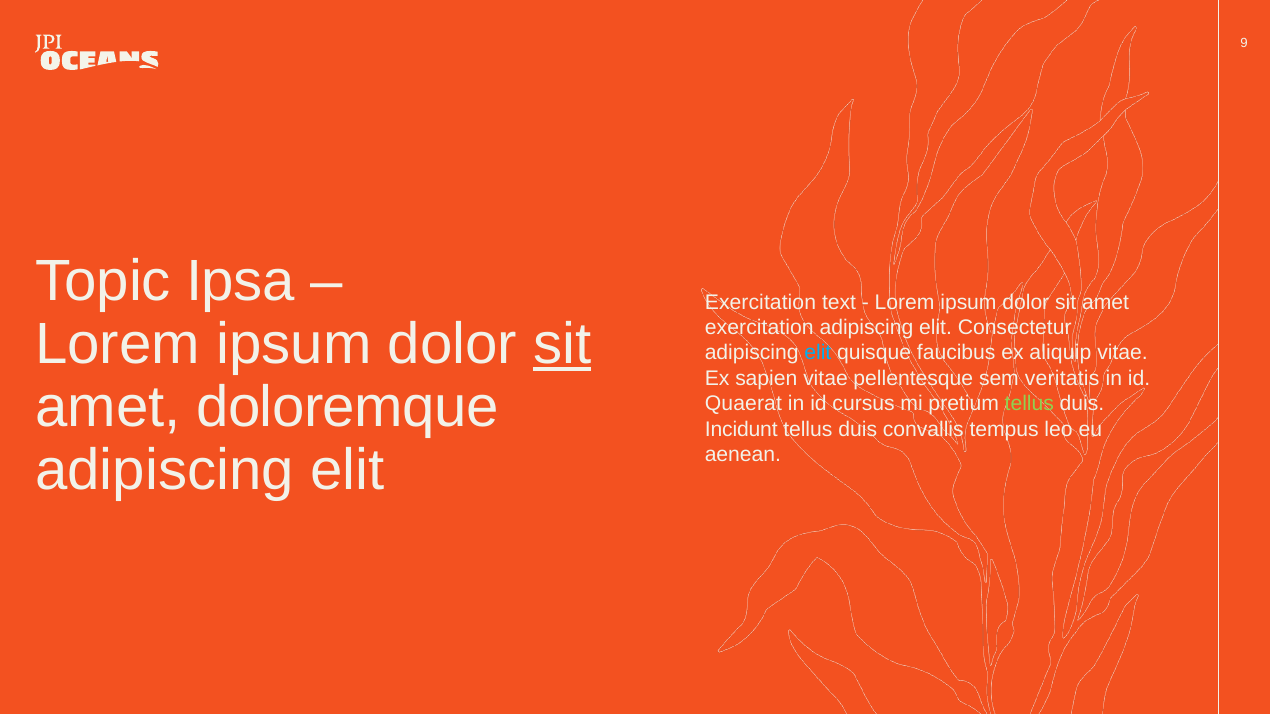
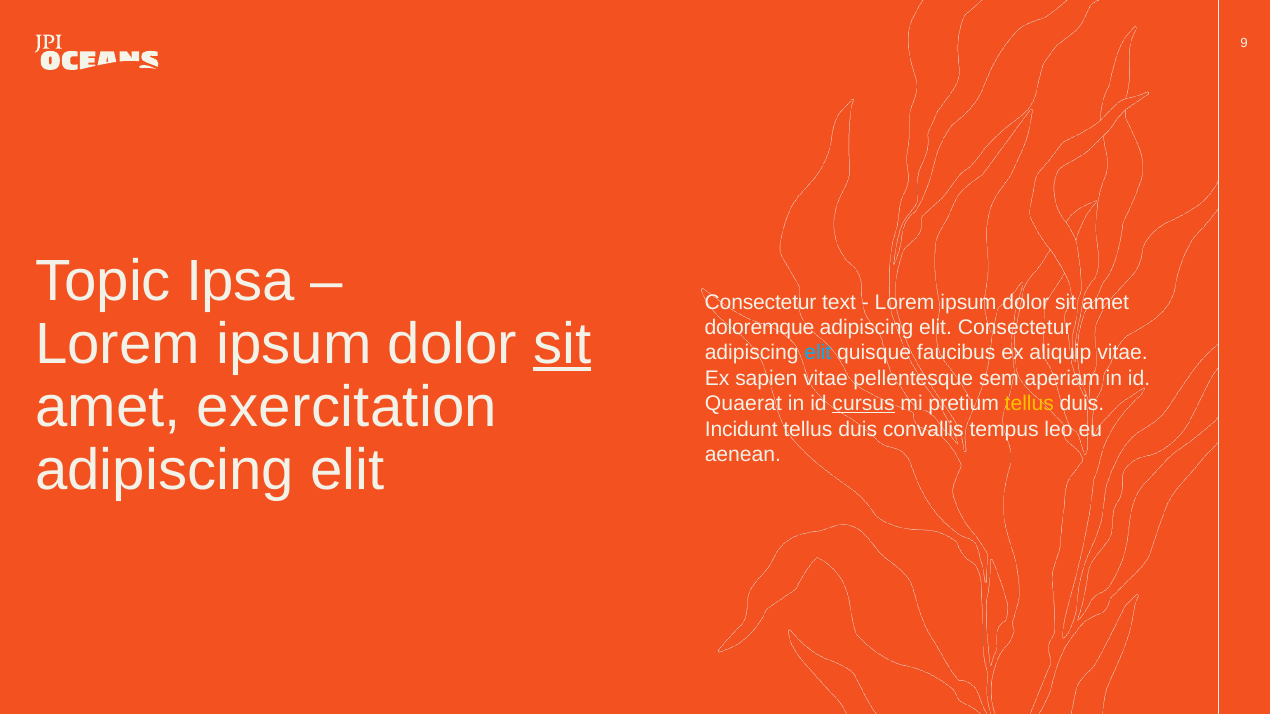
Exercitation: Exercitation -> Consectetur (761, 302)
exercitation: exercitation -> doloremque (759, 328)
veritatis: veritatis -> aperiam (1062, 378)
doloremque: doloremque -> exercitation (347, 407)
cursus underline: none -> present (864, 404)
tellus colour: light green -> yellow (1029, 404)
